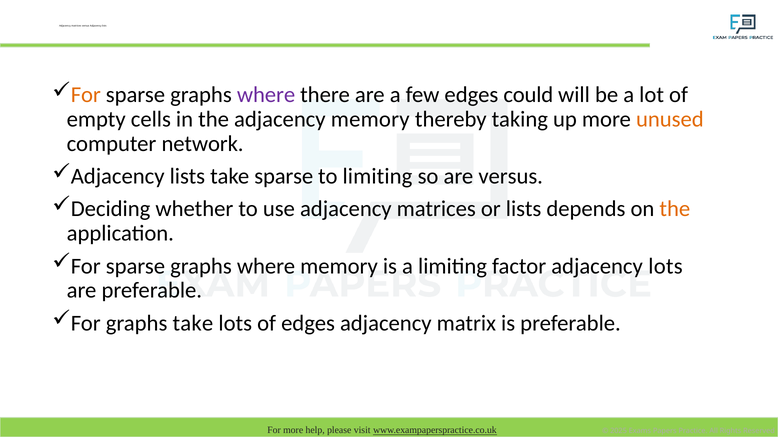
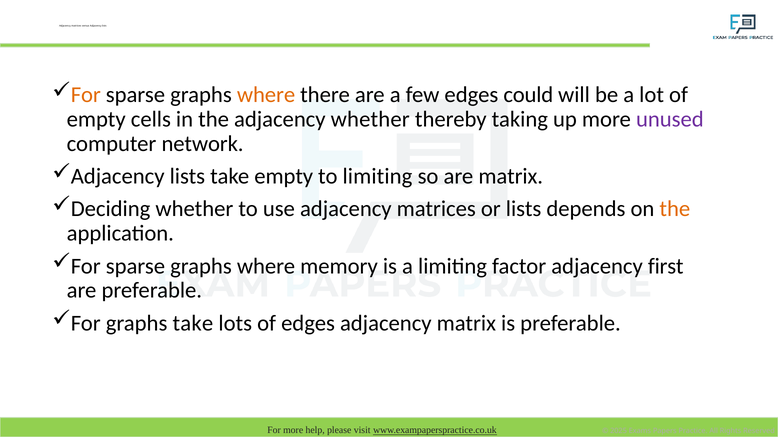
where colour: purple -> orange (266, 95)
adjacency memory: memory -> whether (370, 120)
unused colour: orange -> purple (670, 120)
take sparse: sparse -> empty (284, 177)
are versus: versus -> matrix (511, 177)
adjacency lots: lots -> first (666, 266)
